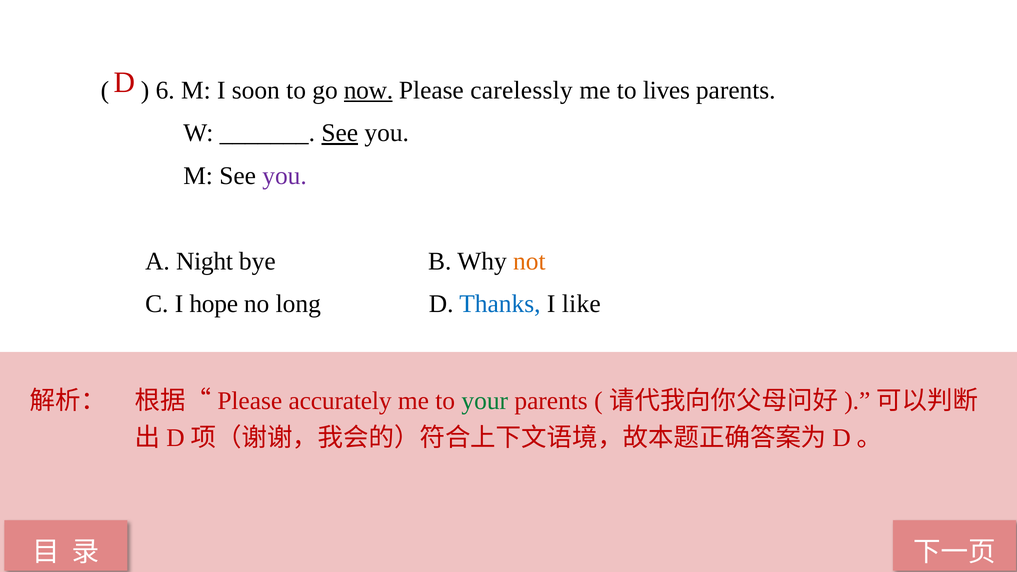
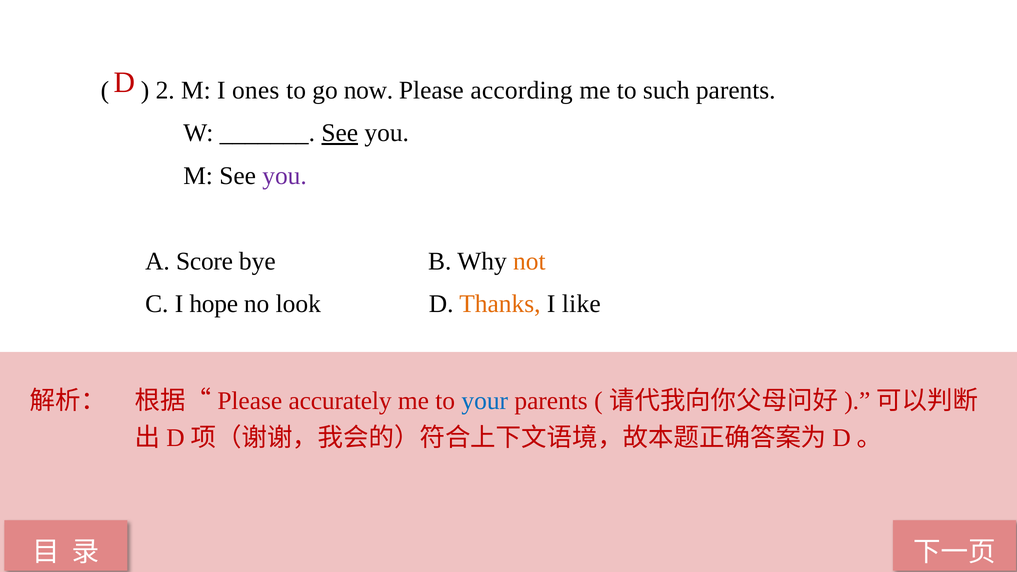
6: 6 -> 2 (165, 90)
soon: soon -> ones (256, 90)
now underline: present -> none (368, 90)
carelessly: carelessly -> according (521, 90)
lives: lives -> such (666, 90)
Night: Night -> Score (205, 261)
long: long -> look (298, 304)
Thanks colour: blue -> orange (500, 304)
your colour: green -> blue (485, 401)
